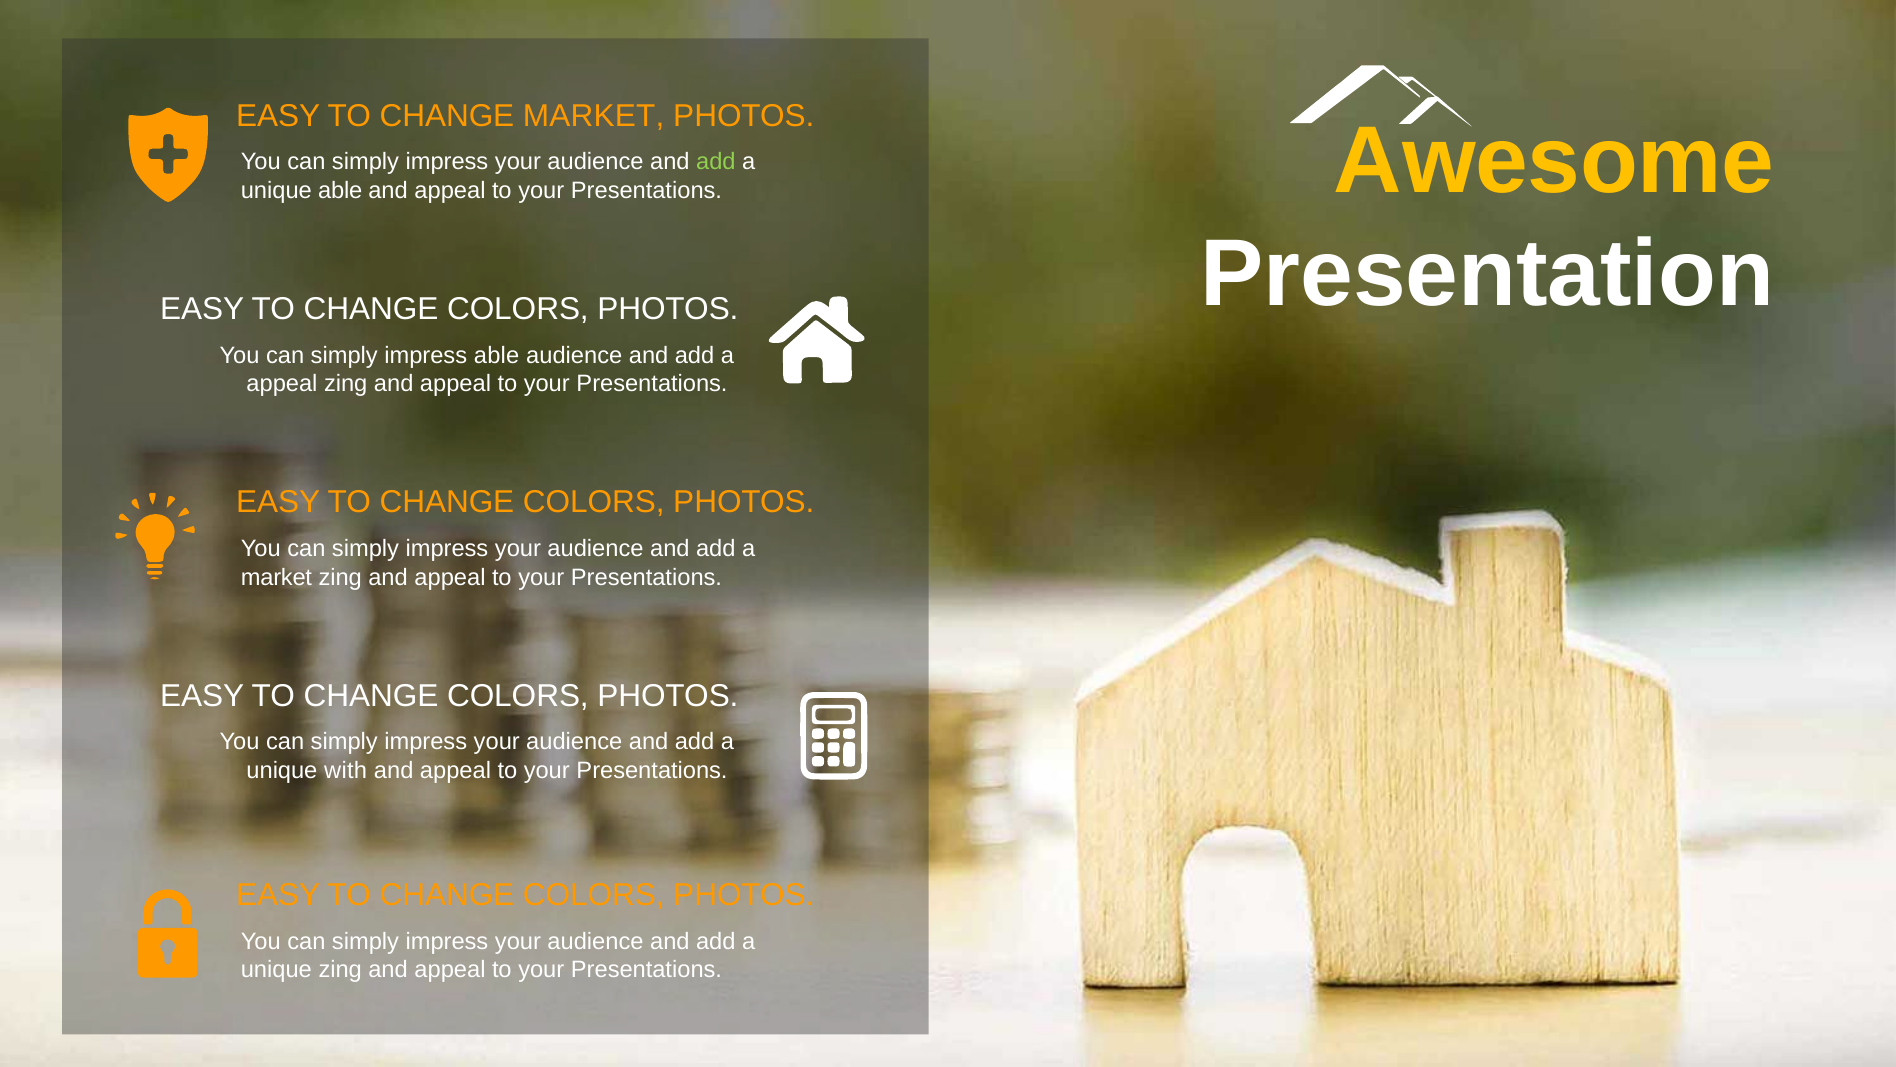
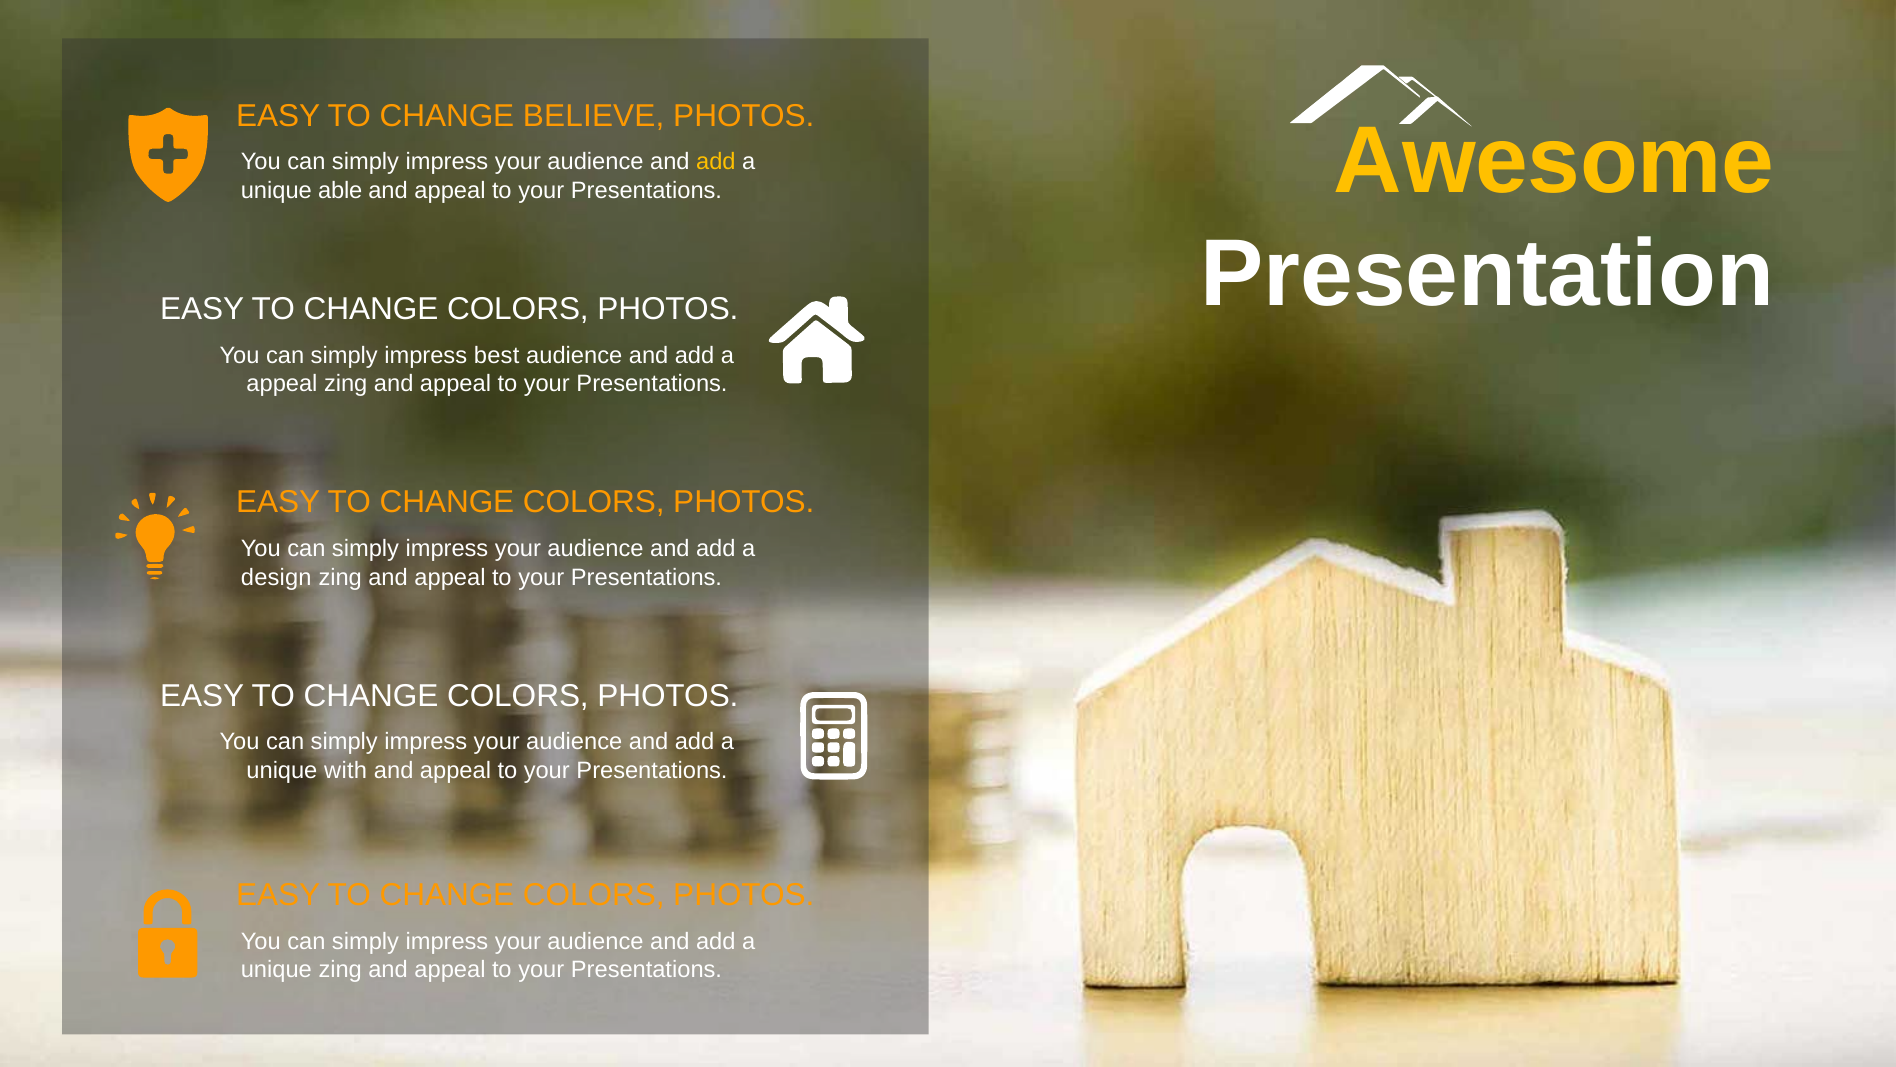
CHANGE MARKET: MARKET -> BELIEVE (594, 116)
add colour: light green -> yellow (716, 162)
impress able: able -> best (497, 355)
market: market -> design (276, 577)
